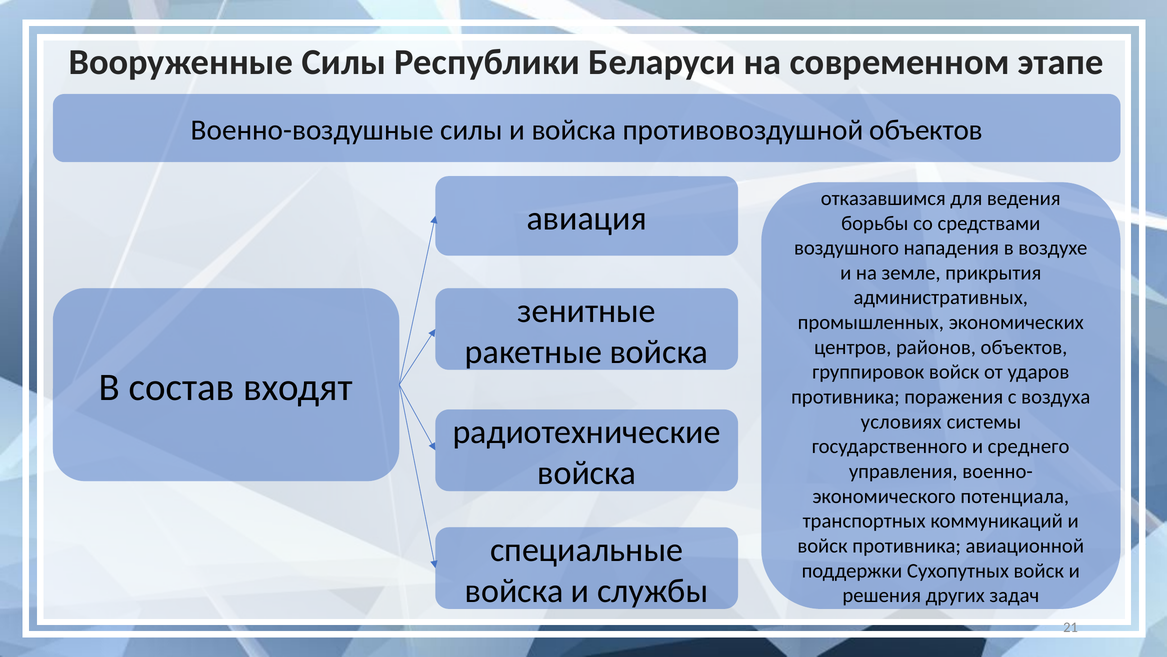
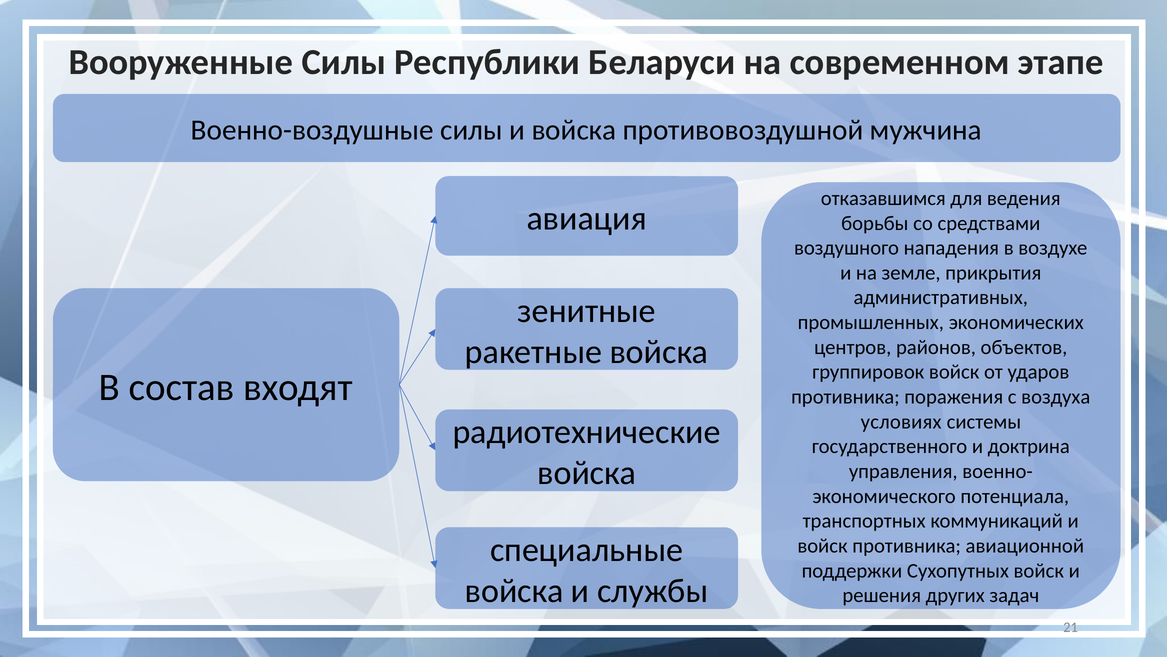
противовоздушной объектов: объектов -> мужчина (926, 130)
среднего: среднего -> доктрина (1029, 446)
